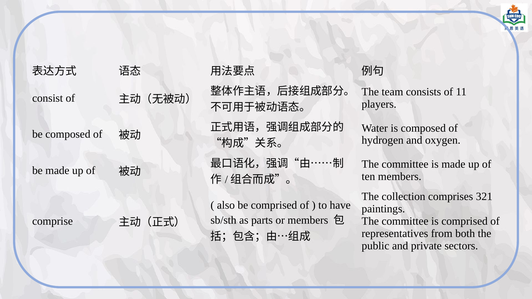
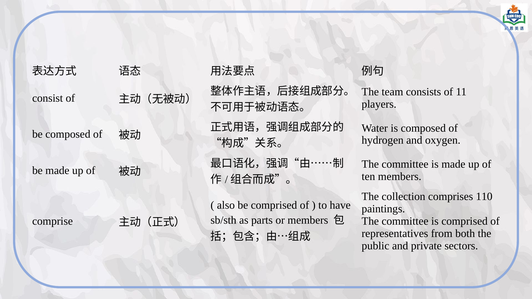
321: 321 -> 110 (484, 197)
